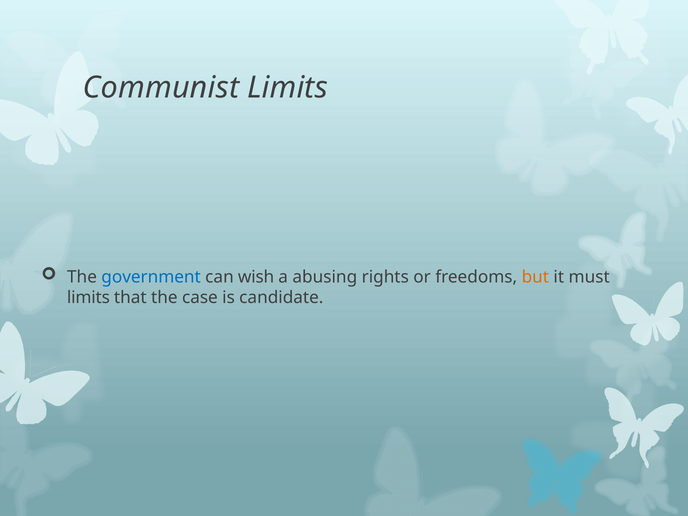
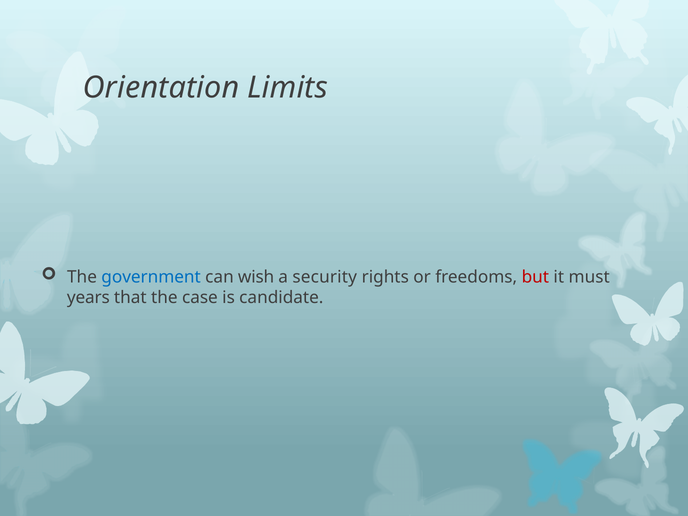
Communist: Communist -> Orientation (161, 88)
abusing: abusing -> security (325, 277)
but colour: orange -> red (535, 277)
limits: limits -> years (88, 298)
